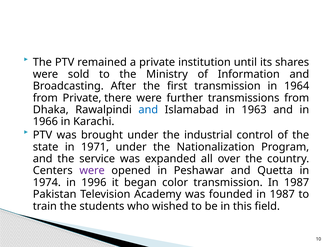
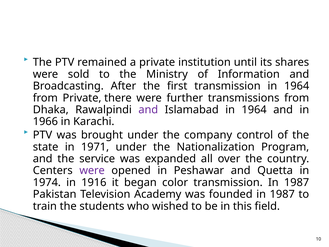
and colour: blue -> purple (148, 110)
Islamabad in 1963: 1963 -> 1964 (254, 110)
industrial: industrial -> company (208, 135)
1996: 1996 -> 1916 (94, 182)
